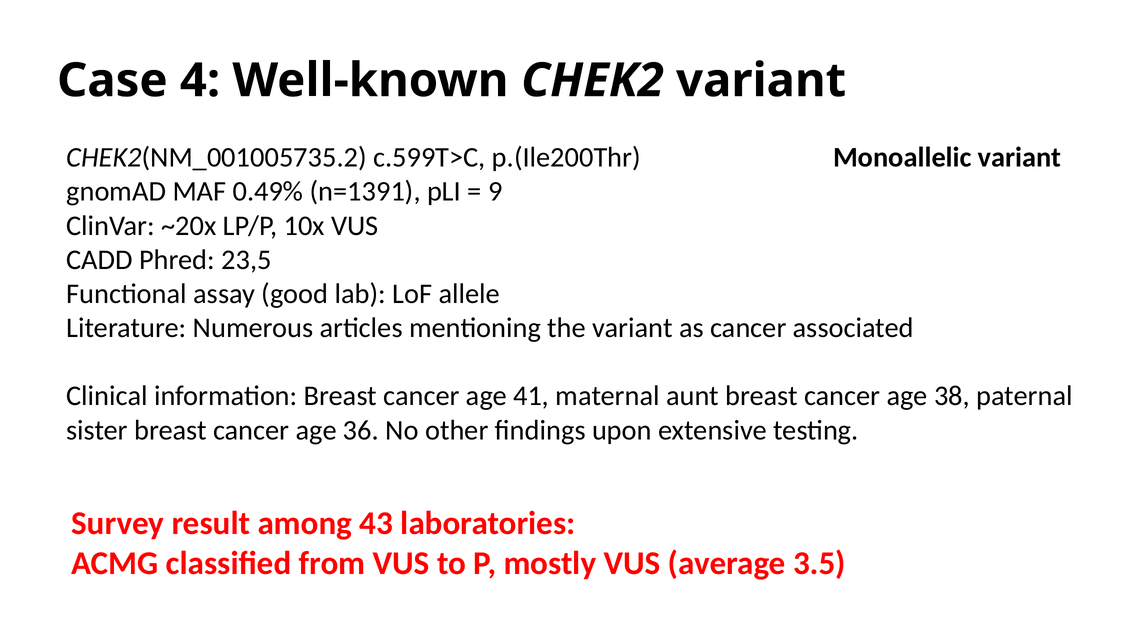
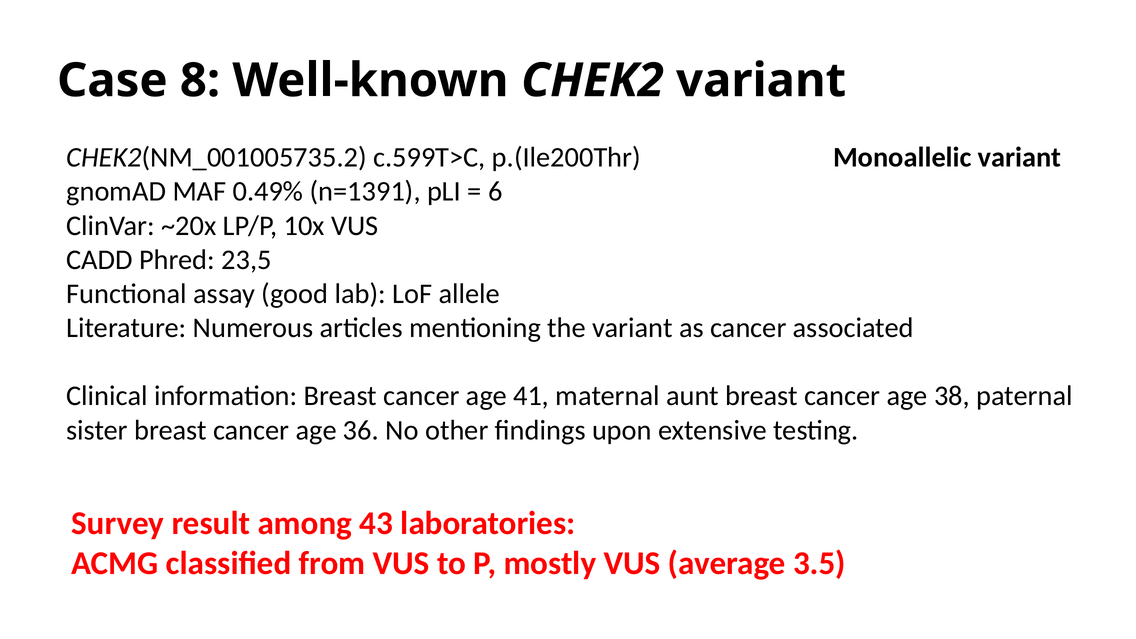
4: 4 -> 8 (200, 81)
9: 9 -> 6 (495, 192)
